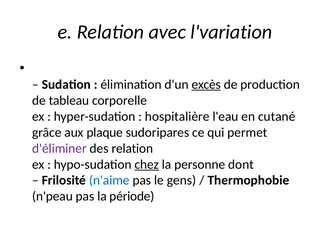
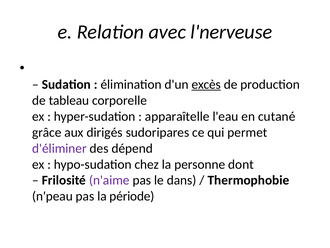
l'variation: l'variation -> l'nerveuse (231, 32)
hospitalière: hospitalière -> apparaîtelle (177, 116)
plaque: plaque -> dirigés (105, 132)
des relation: relation -> dépend (132, 148)
chez underline: present -> none (147, 164)
n'aime colour: blue -> purple (109, 180)
gens: gens -> dans (182, 180)
